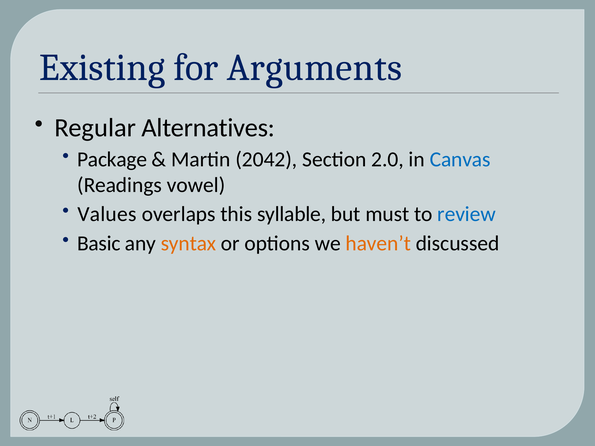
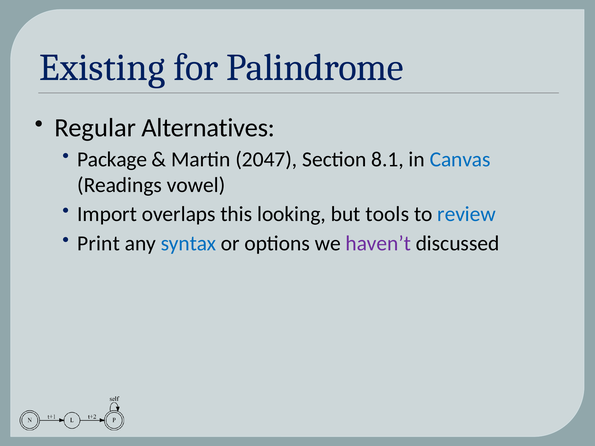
Arguments: Arguments -> Palindrome (315, 68)
2042: 2042 -> 2047 (266, 159)
2.0: 2.0 -> 8.1 (387, 159)
Values: Values -> Import (107, 214)
syllable: syllable -> looking (292, 214)
must: must -> tools (387, 214)
Basic: Basic -> Print (99, 243)
syntax colour: orange -> blue (188, 243)
haven’t colour: orange -> purple (378, 243)
